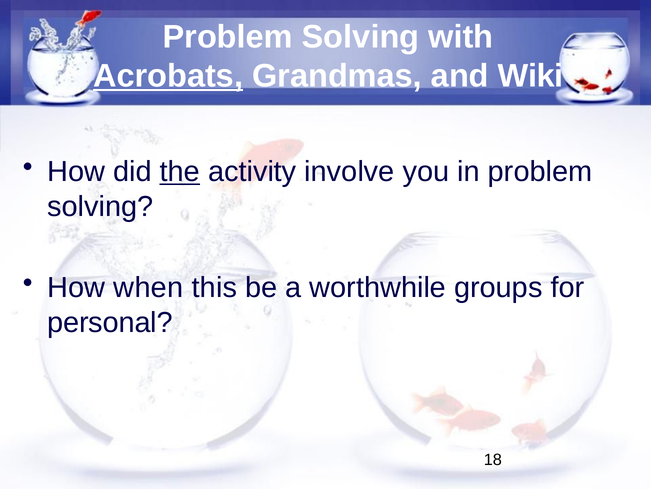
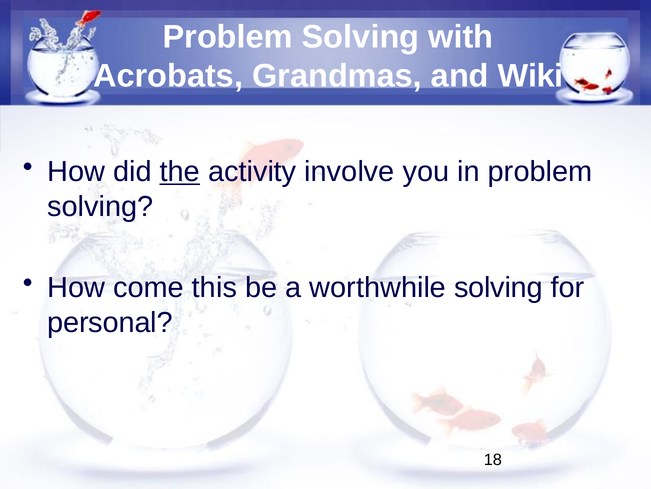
Acrobats underline: present -> none (168, 76)
when: when -> come (149, 287)
worthwhile groups: groups -> solving (498, 287)
